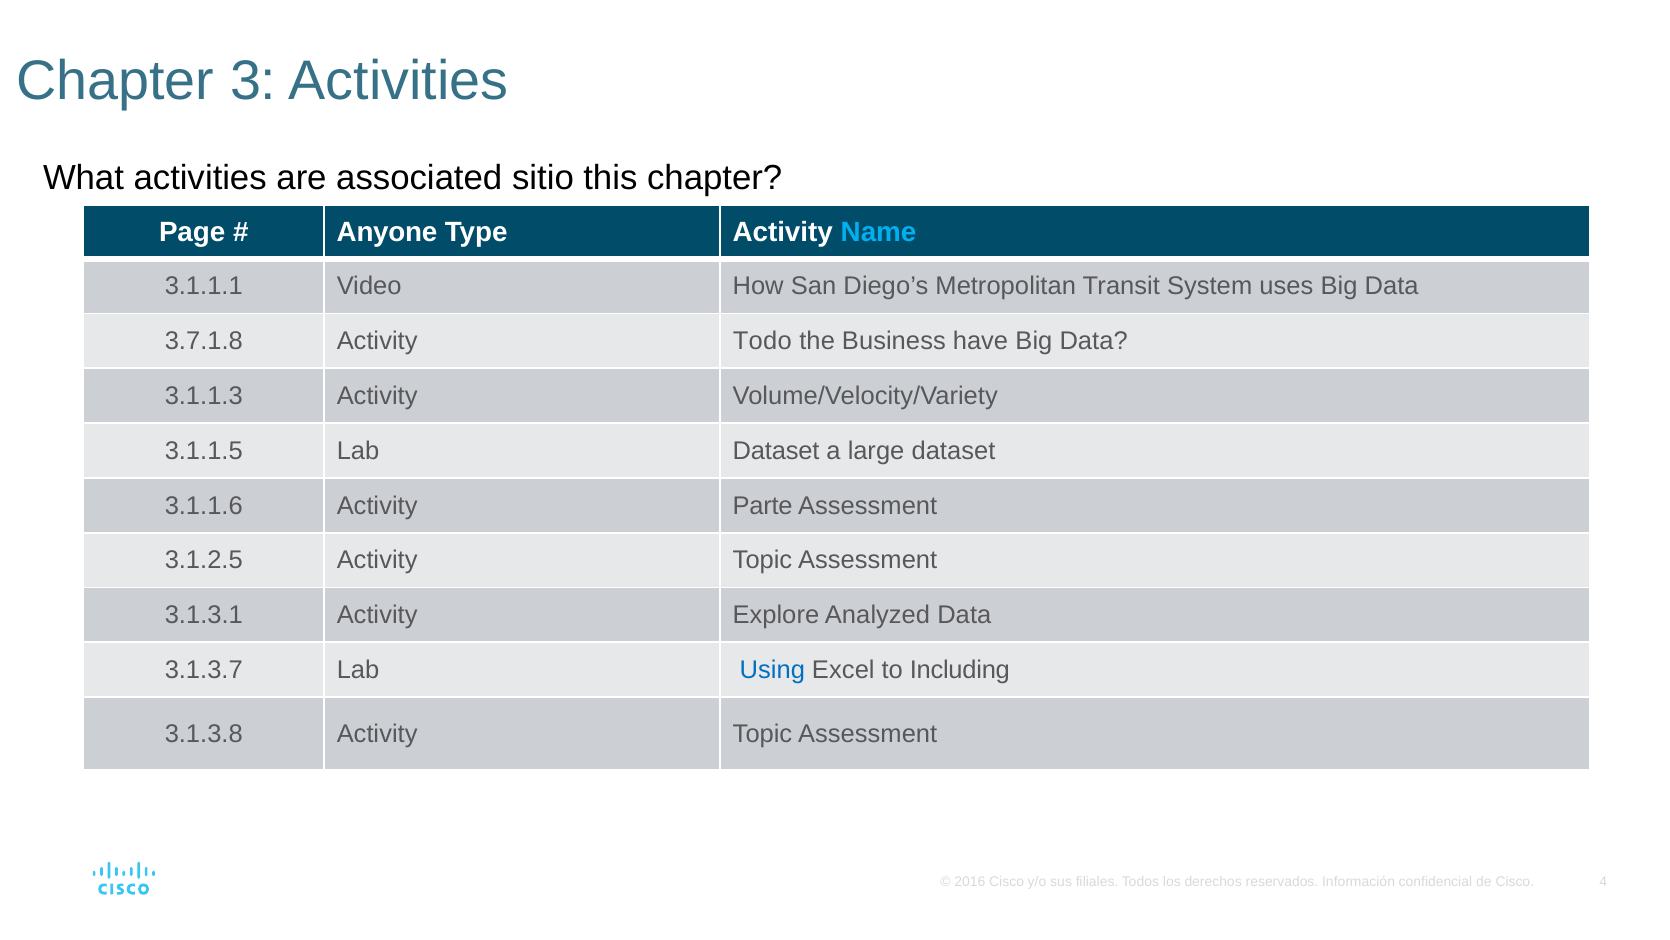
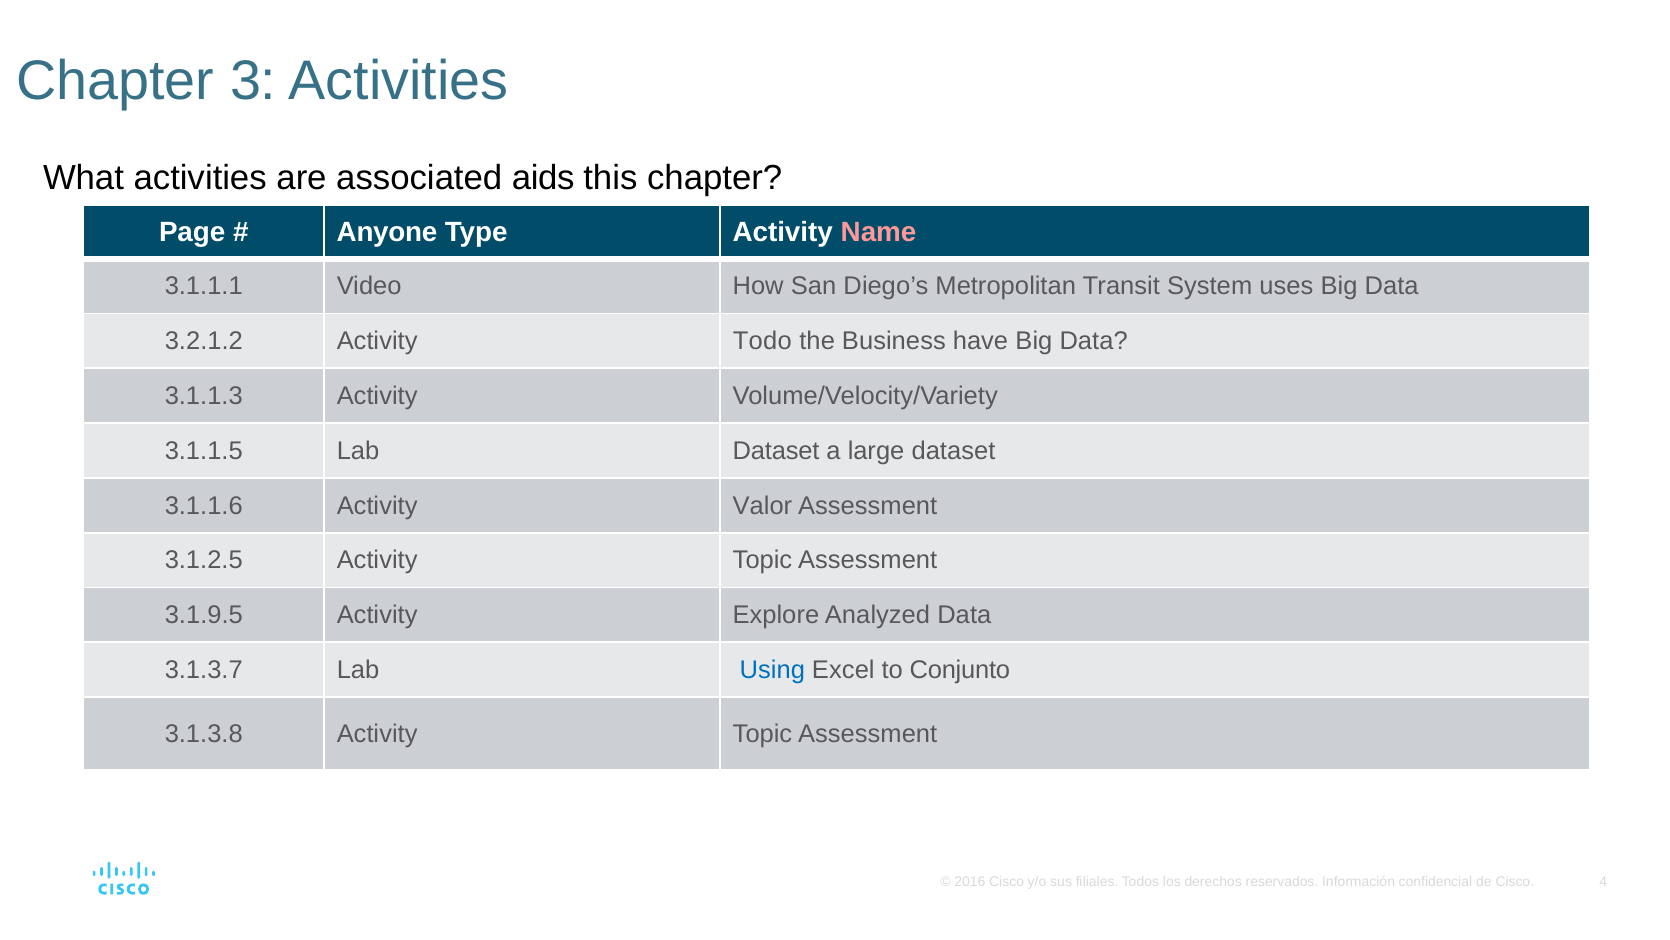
sitio: sitio -> aids (543, 178)
Name colour: light blue -> pink (879, 232)
3.7.1.8: 3.7.1.8 -> 3.2.1.2 (204, 341)
Parte: Parte -> Valor (762, 505)
3.1.3.1: 3.1.3.1 -> 3.1.9.5 (204, 615)
Including: Including -> Conjunto (960, 670)
